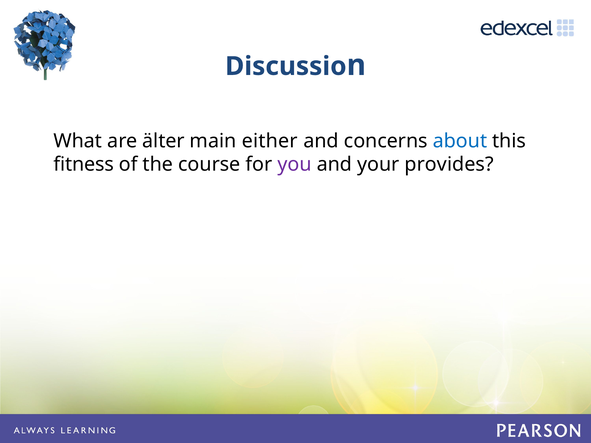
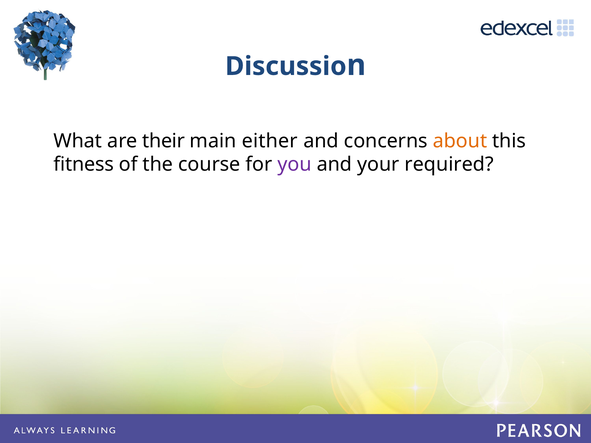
älter: älter -> their (164, 141)
about colour: blue -> orange (460, 141)
provides: provides -> required (449, 165)
